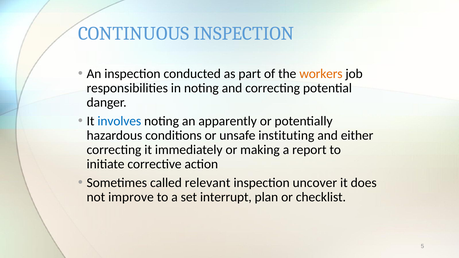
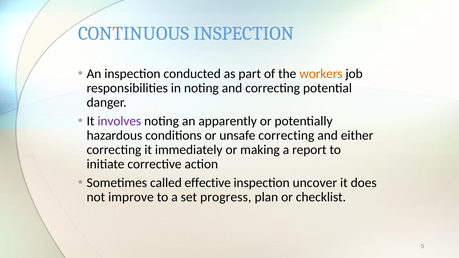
involves colour: blue -> purple (119, 121)
unsafe instituting: instituting -> correcting (286, 135)
relevant: relevant -> effective (208, 183)
interrupt: interrupt -> progress (226, 197)
